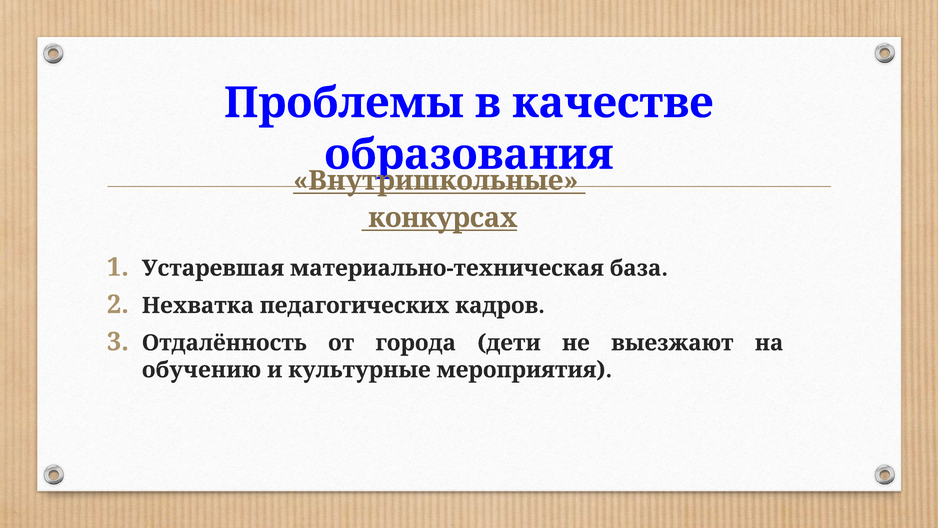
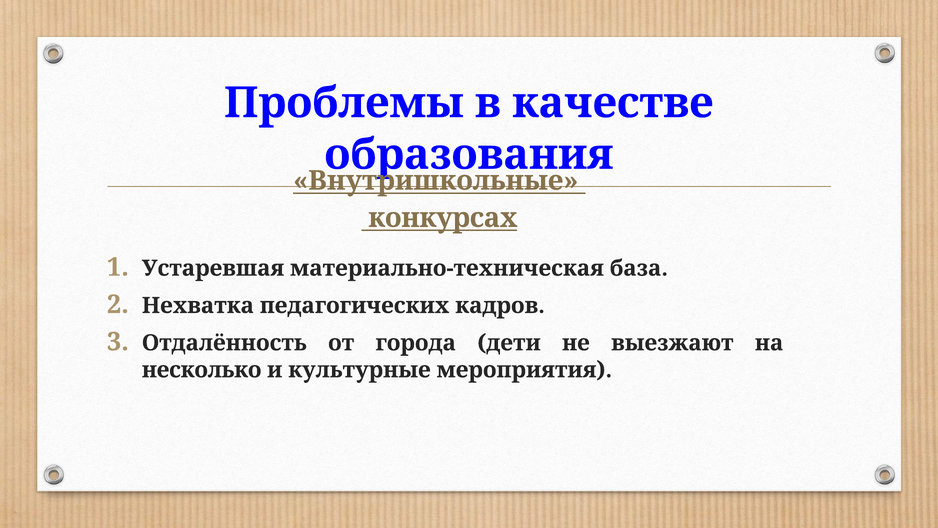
обучению: обучению -> несколько (202, 370)
